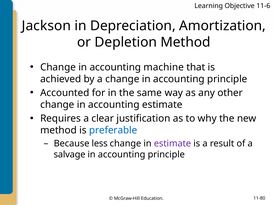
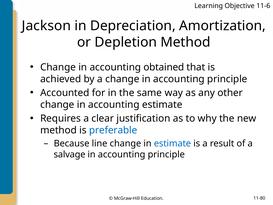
machine: machine -> obtained (164, 67)
less: less -> line (100, 143)
estimate colour: purple -> blue (172, 143)
